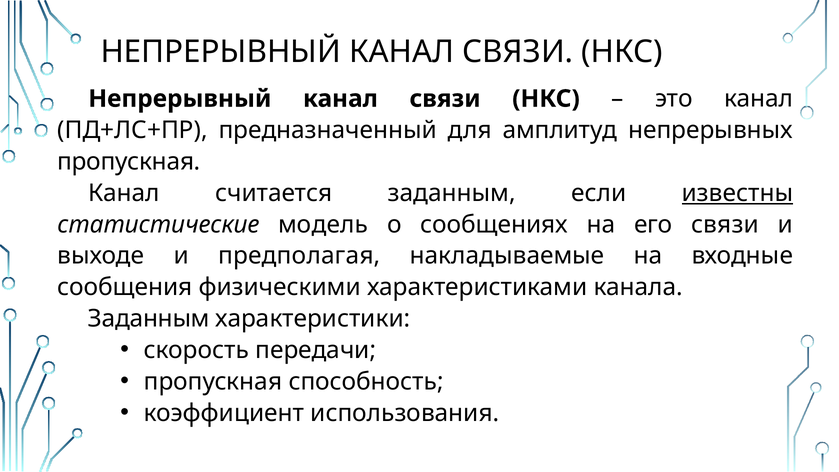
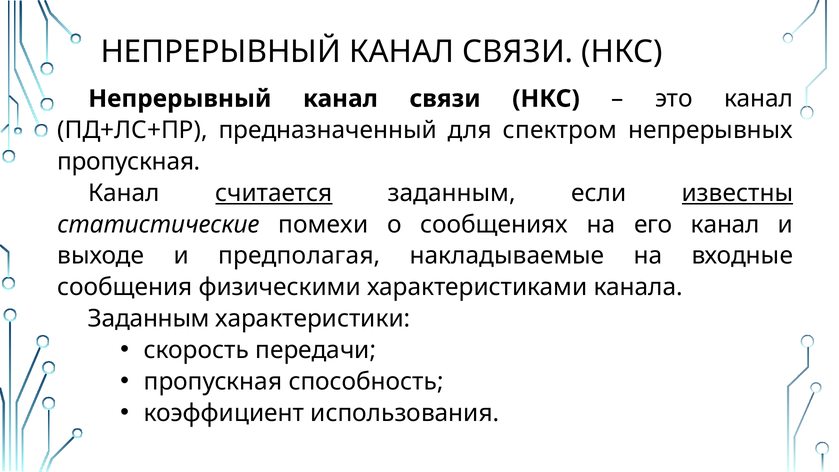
амплитуд: амплитуд -> спектром (560, 130)
считается underline: none -> present (274, 193)
модель: модель -> помехи (323, 224)
его связи: связи -> канал (725, 224)
